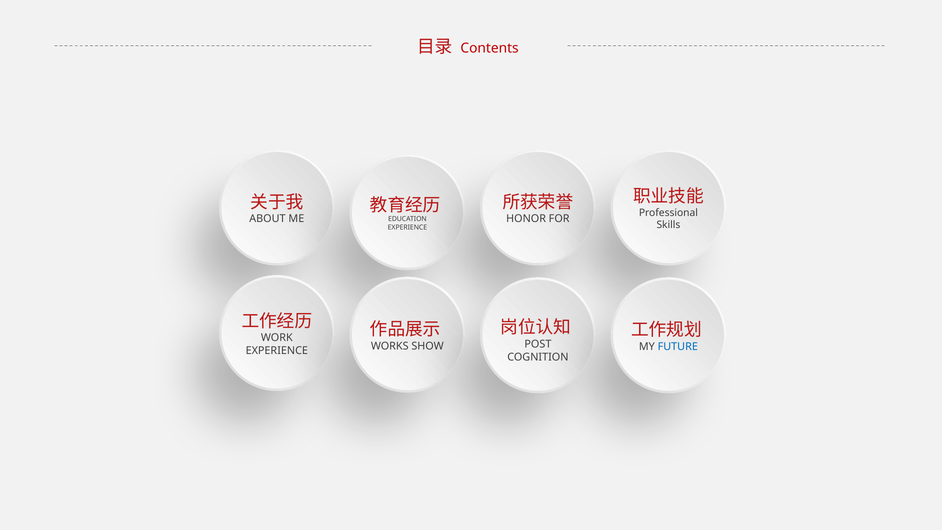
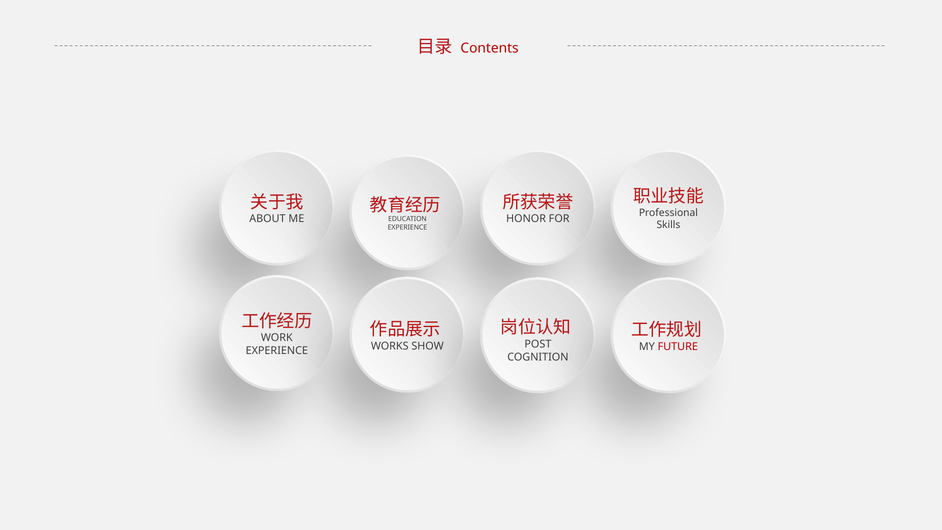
FUTURE colour: blue -> red (678, 347)
